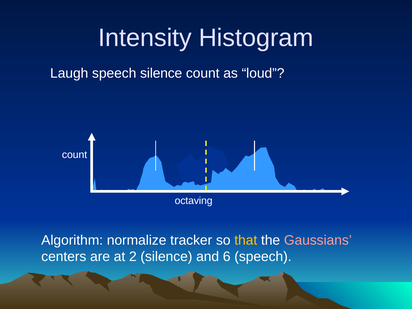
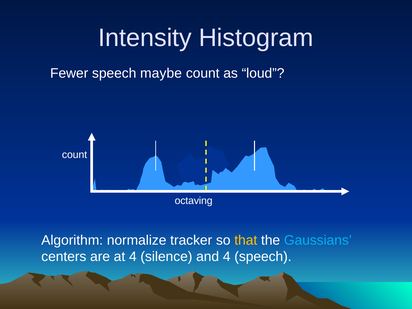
Laugh: Laugh -> Fewer (69, 73)
speech silence: silence -> maybe (161, 73)
Gaussians colour: pink -> light blue (318, 240)
at 2: 2 -> 4 (133, 257)
and 6: 6 -> 4 (227, 257)
